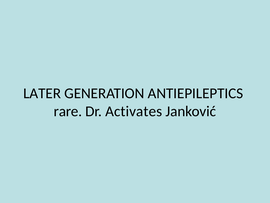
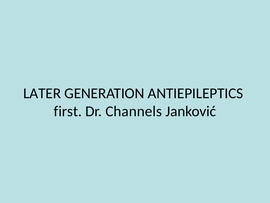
rare: rare -> first (68, 111)
Activates: Activates -> Channels (134, 111)
